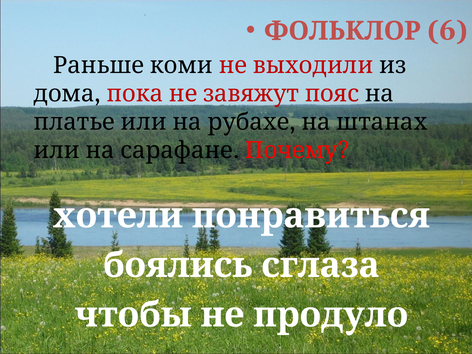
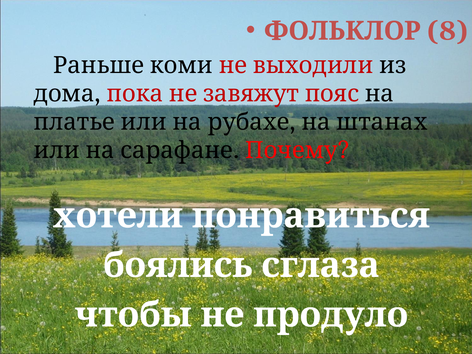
6: 6 -> 8 (448, 31)
